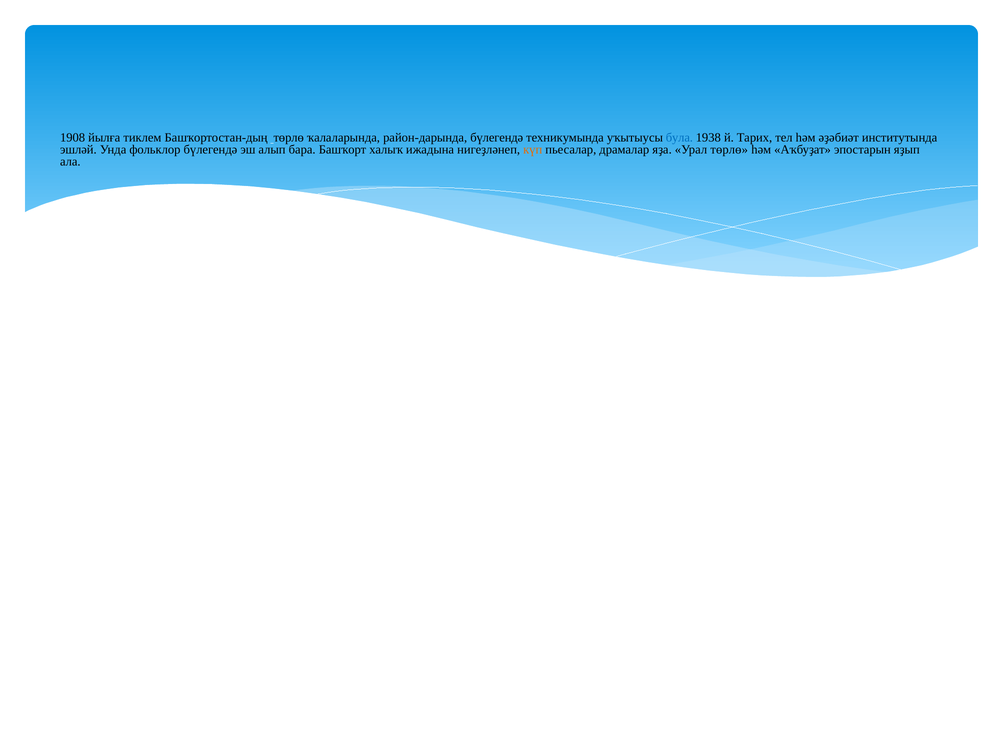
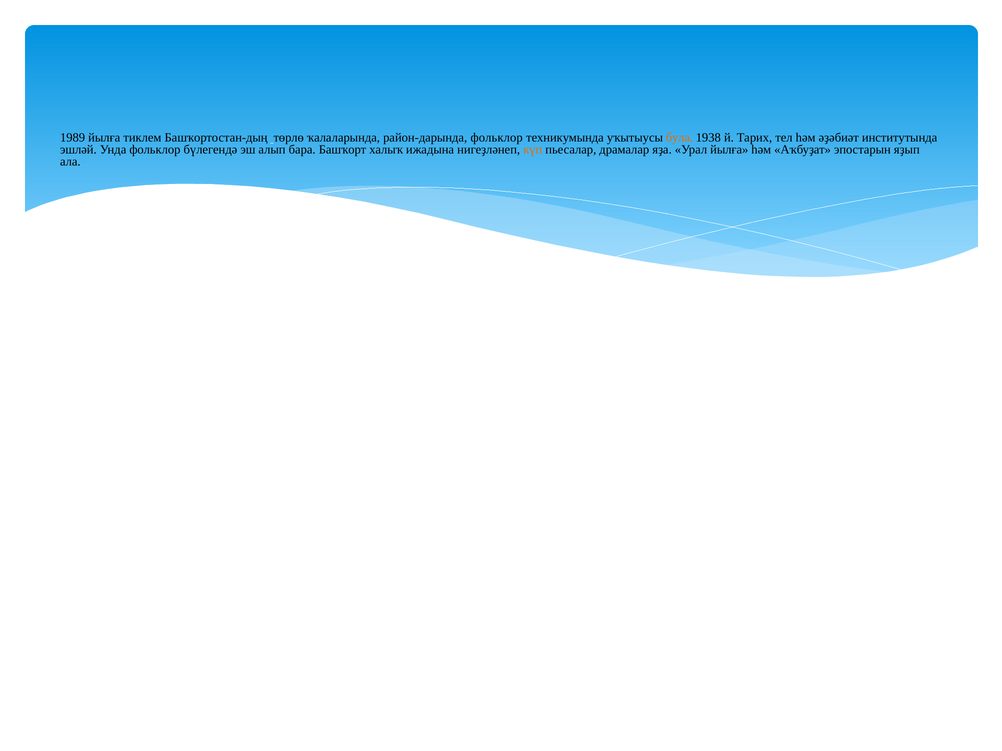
1908: 1908 -> 1989 (73, 138)
район-дарында бүлегендә: бүлегендә -> фольклор (497, 138)
була colour: blue -> orange (679, 138)
Урал төрлө: төрлө -> йылға (729, 150)
